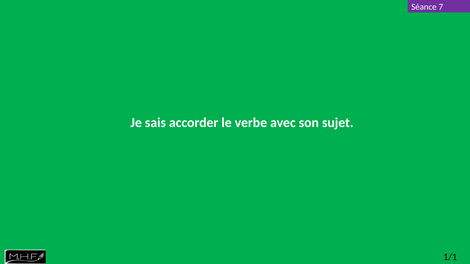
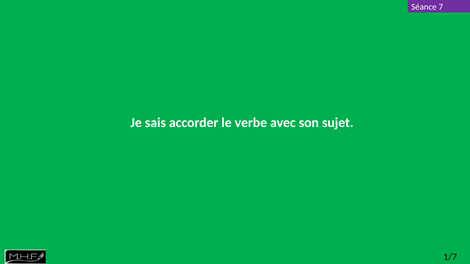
1/1: 1/1 -> 1/7 (450, 257)
